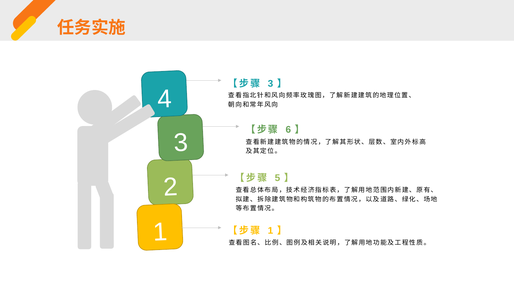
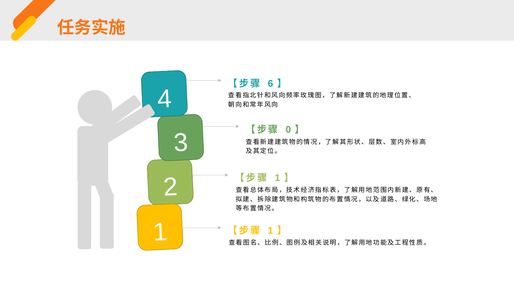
3: 3 -> 6 (270, 84)
6: 6 -> 0 (288, 130)
5: 5 -> 1 (277, 178)
